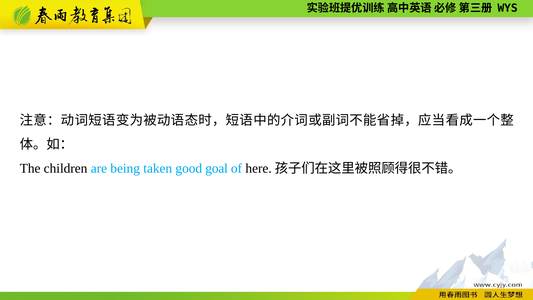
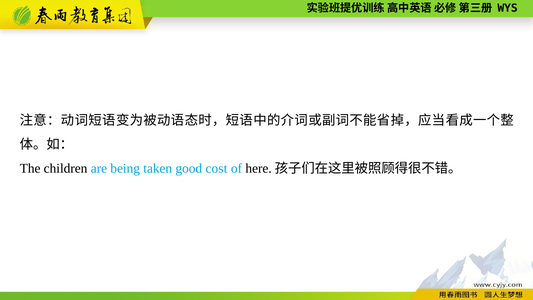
goal: goal -> cost (216, 168)
